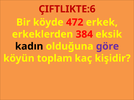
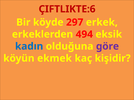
472: 472 -> 297 (75, 22)
384: 384 -> 494 (84, 34)
kadın colour: black -> blue (29, 47)
toplam: toplam -> ekmek (55, 59)
